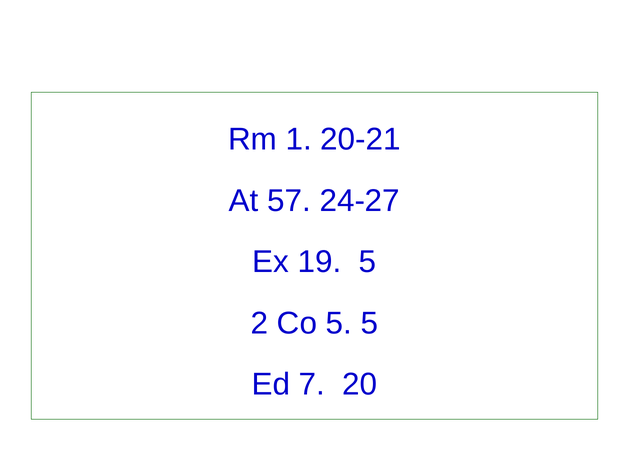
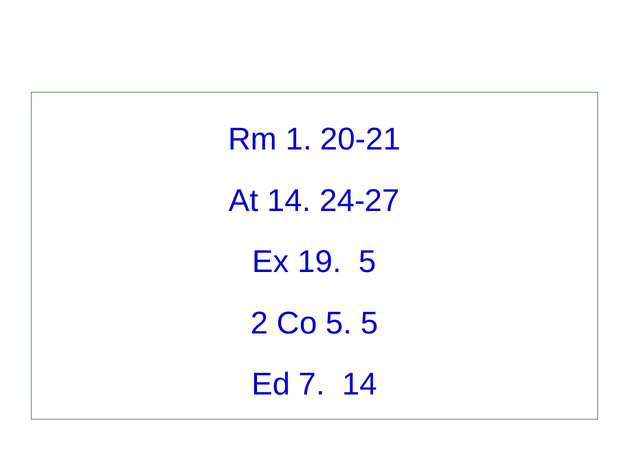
At 57: 57 -> 14 (289, 201)
7 20: 20 -> 14 (360, 384)
